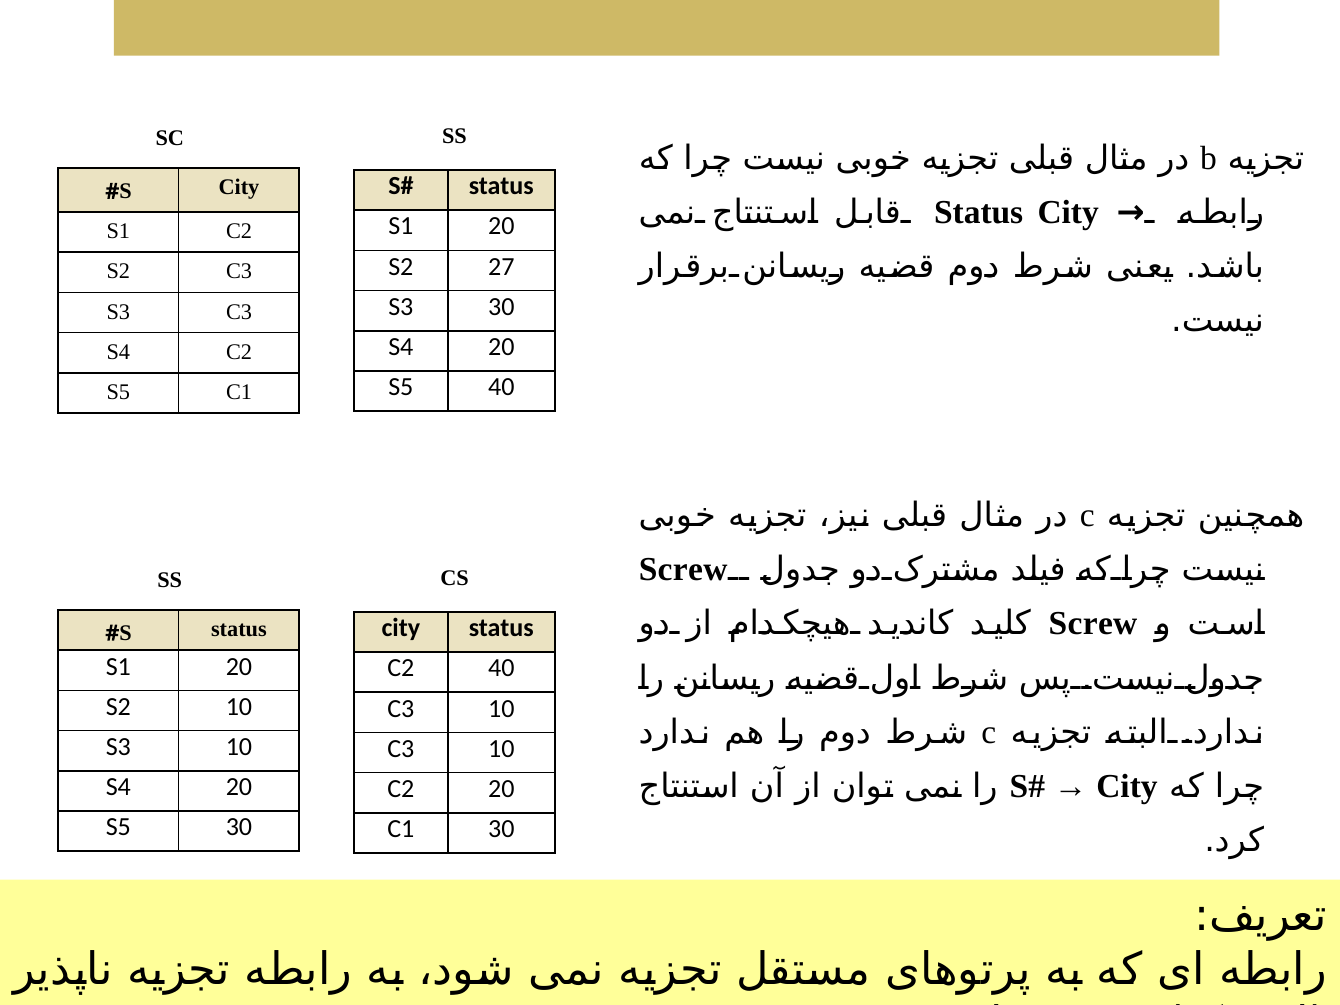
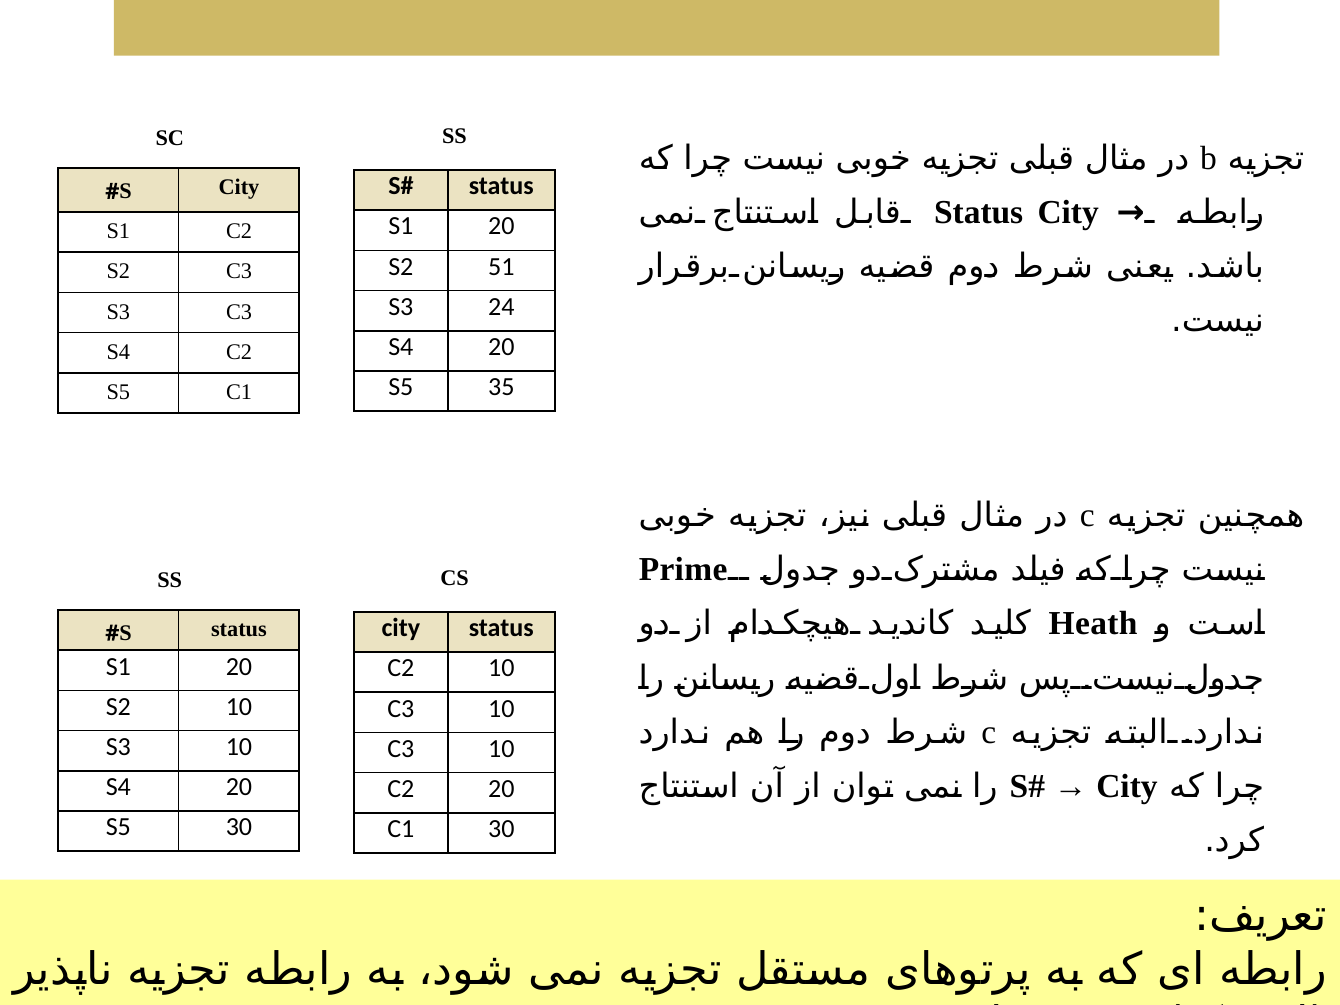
27: 27 -> 51 (501, 267)
S3 30: 30 -> 24 (501, 307)
S5 40: 40 -> 35 (501, 387)
Screw: Screw -> Prime (683, 570)
Screw: Screw -> Heath (1093, 624)
C2 40: 40 -> 10 (501, 668)
